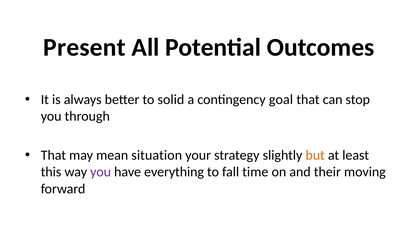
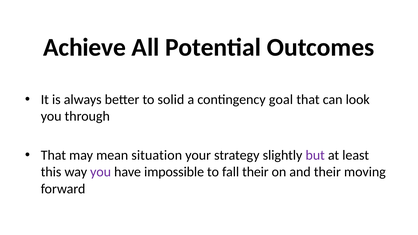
Present: Present -> Achieve (85, 48)
stop: stop -> look (358, 100)
but colour: orange -> purple (315, 155)
everything: everything -> impossible (174, 172)
fall time: time -> their (255, 172)
